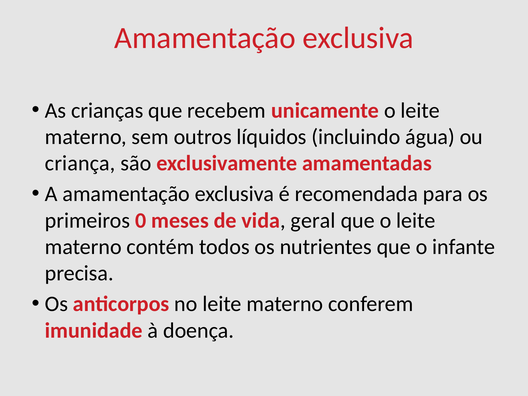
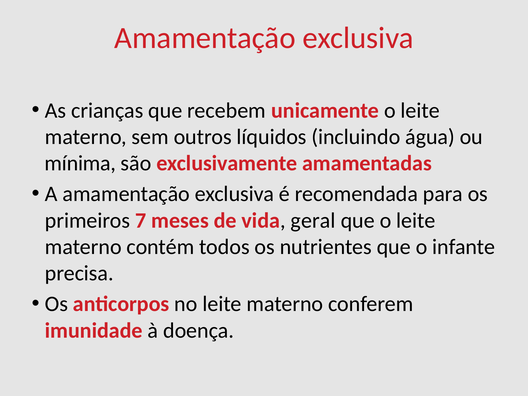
criança: criança -> mínima (80, 163)
0: 0 -> 7 (141, 220)
